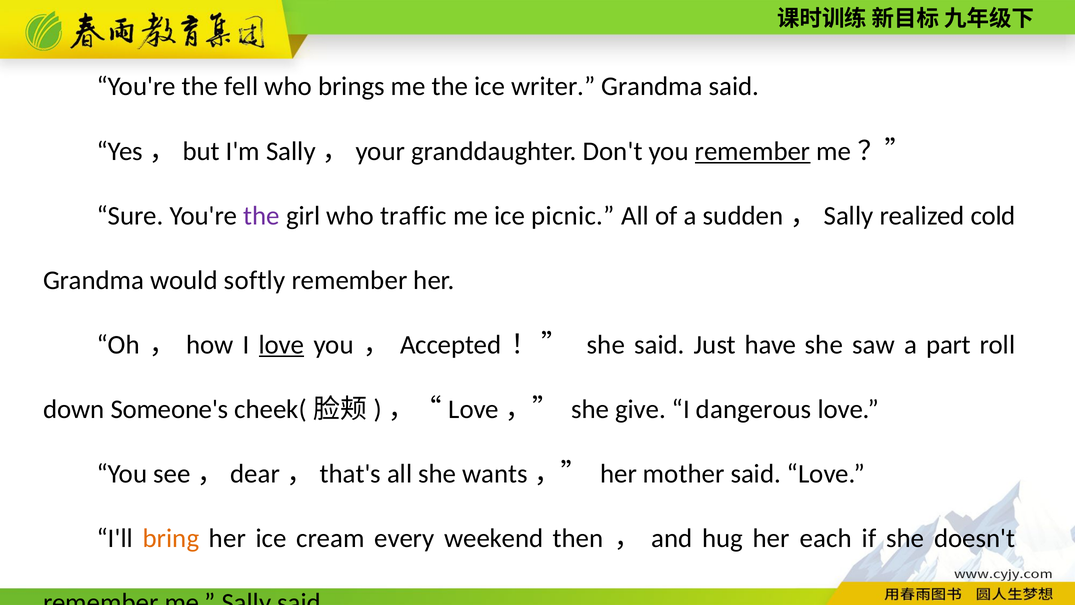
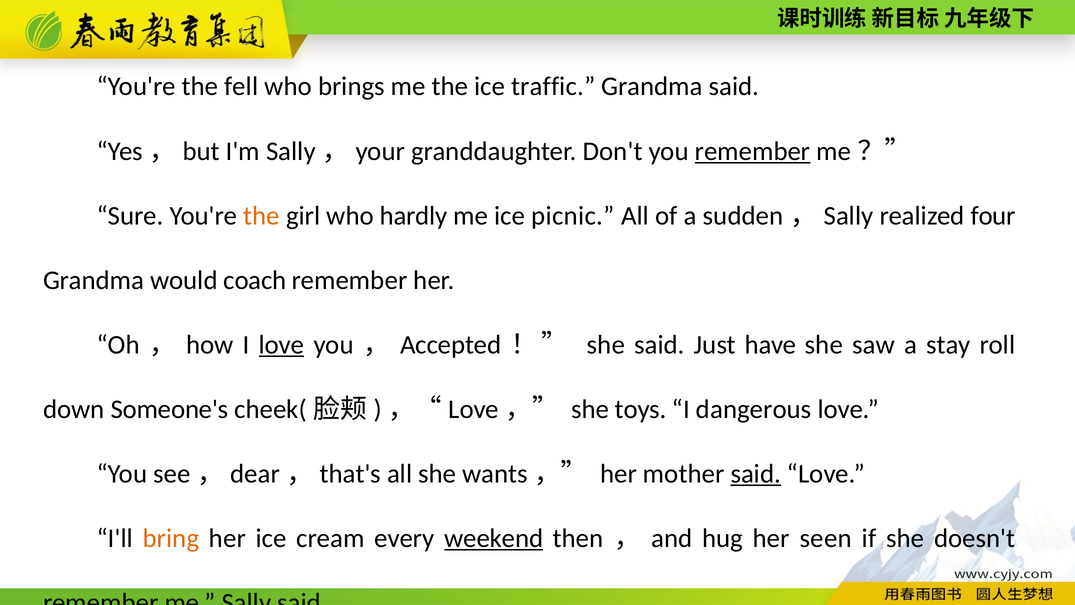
writer: writer -> traffic (553, 87)
the colour: purple -> orange (262, 216)
traffic: traffic -> hardly (414, 216)
cold: cold -> four (993, 216)
softly: softly -> coach (255, 280)
part: part -> stay (948, 345)
give: give -> toys (641, 409)
said underline: none -> present (756, 474)
weekend underline: none -> present (494, 538)
each: each -> seen (826, 538)
